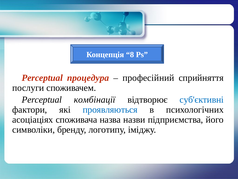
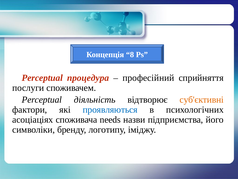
комбінації: комбінації -> діяльність (95, 99)
суб'єктивні colour: blue -> orange (202, 99)
назва: назва -> needs (110, 119)
